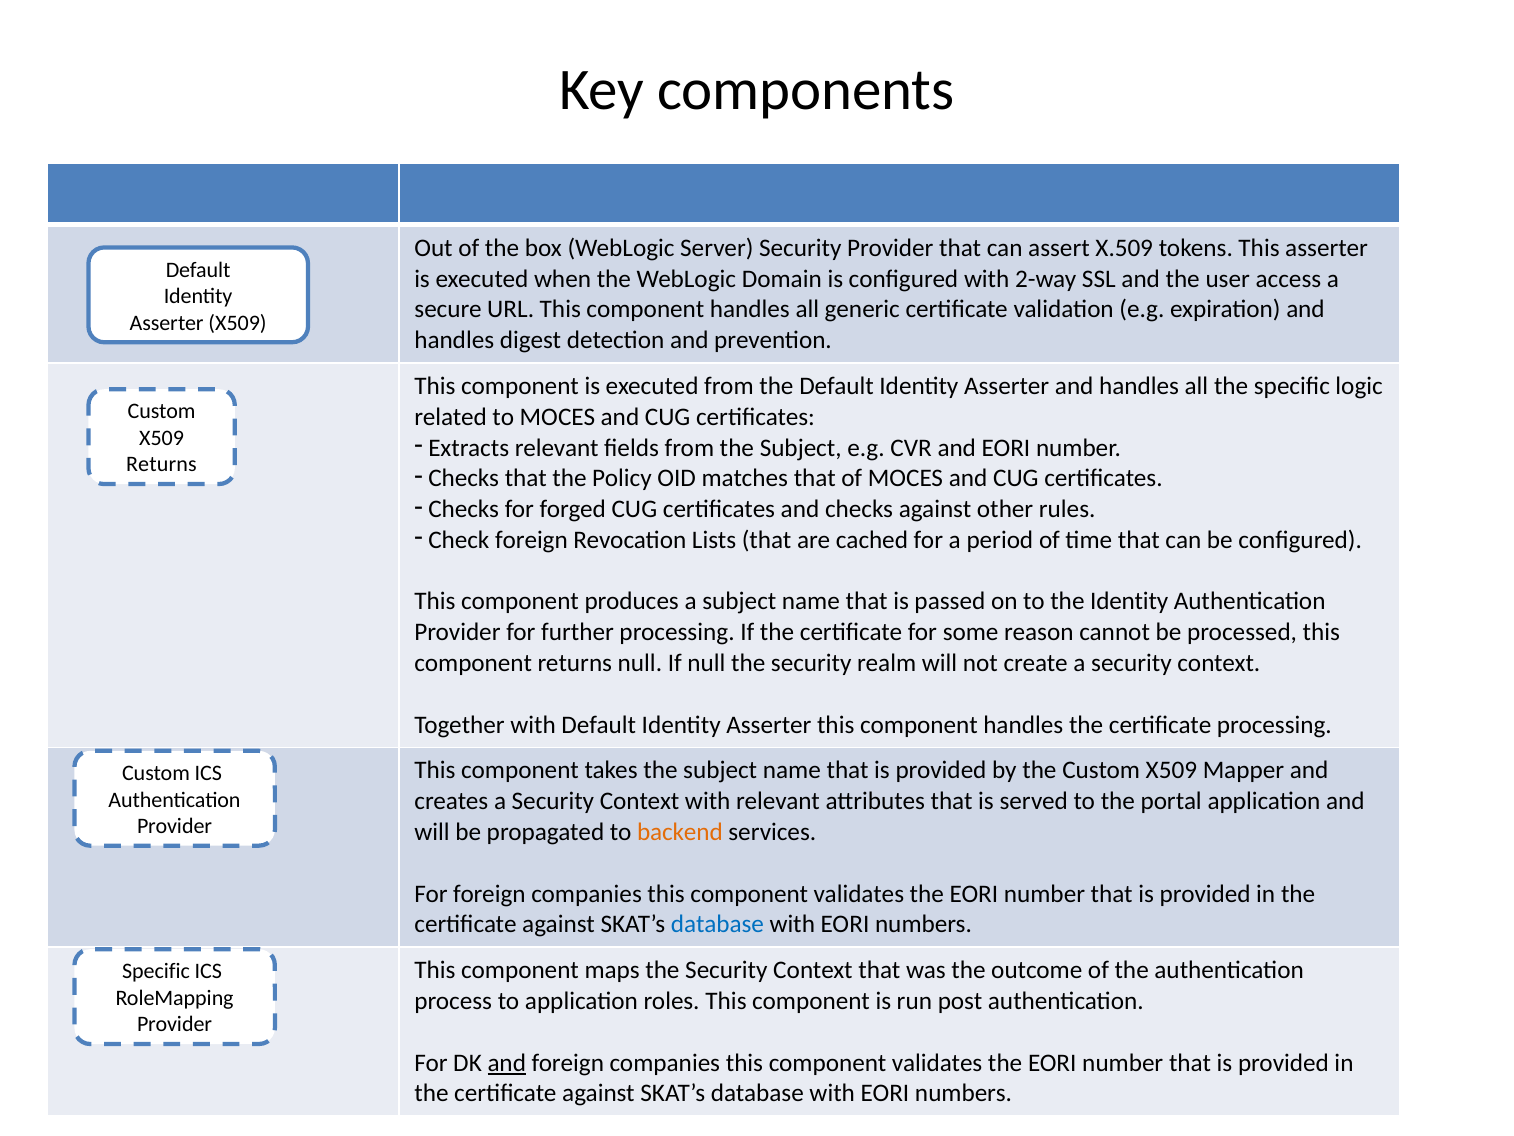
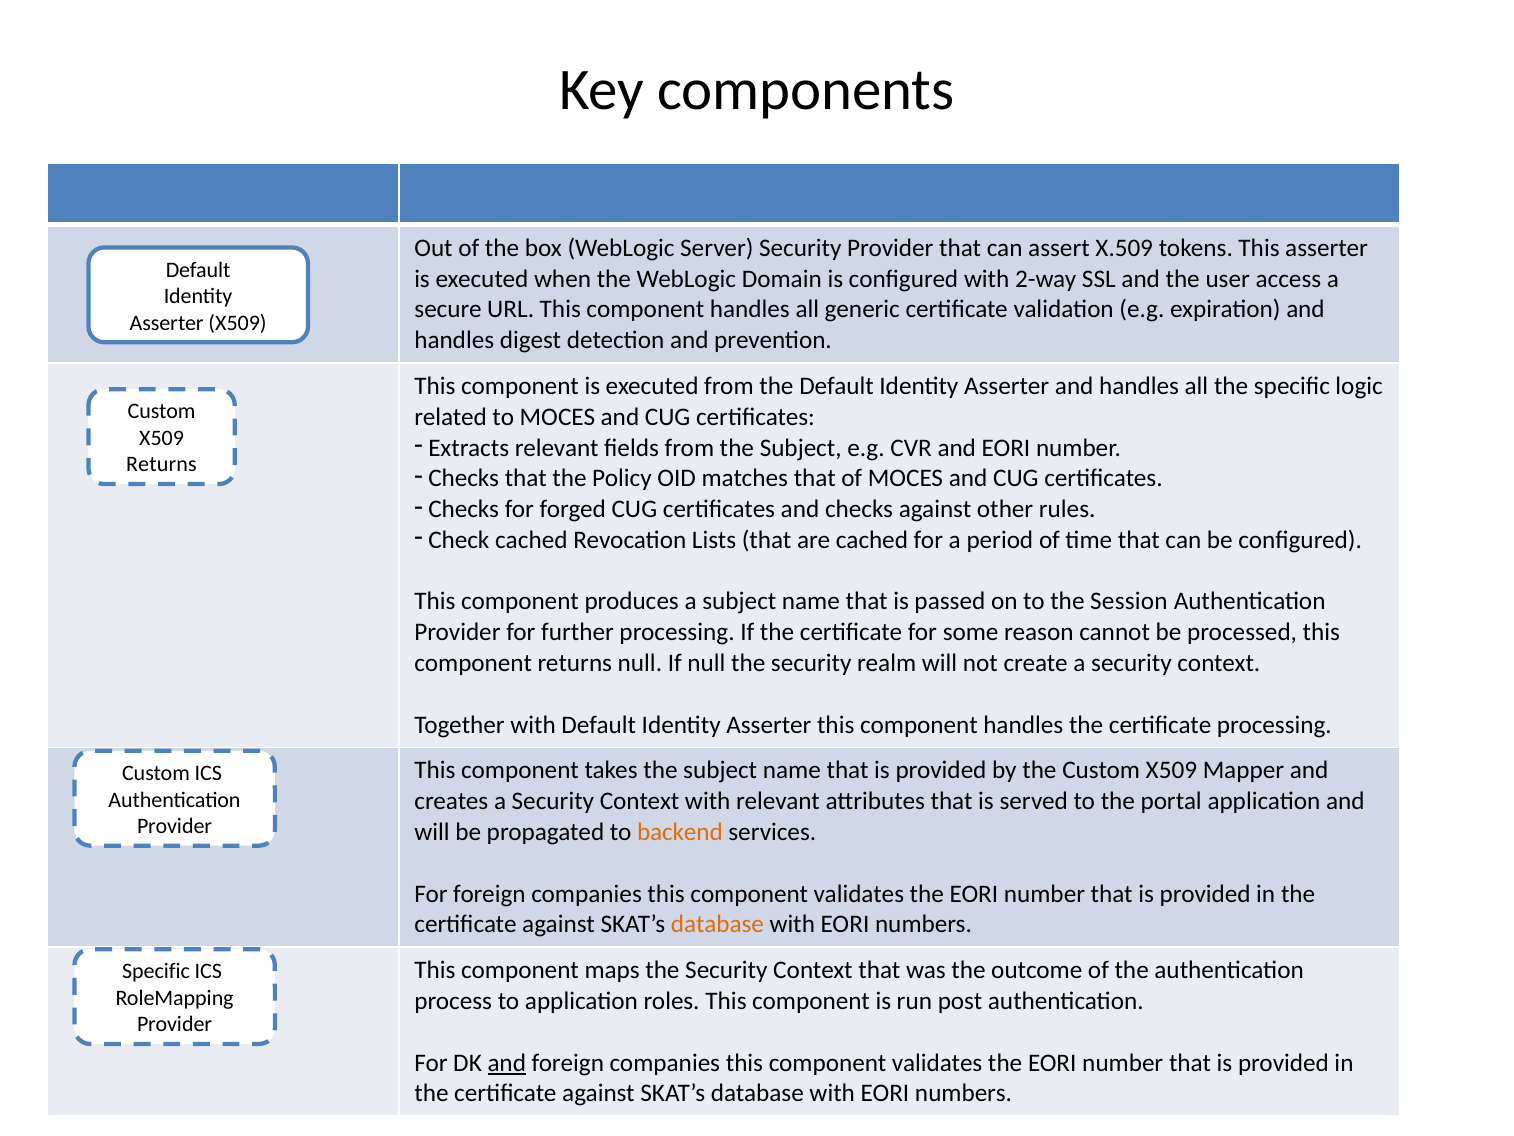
Check foreign: foreign -> cached (531, 540)
the Identity: Identity -> Session (1129, 601)
database colour: blue -> orange (717, 924)
